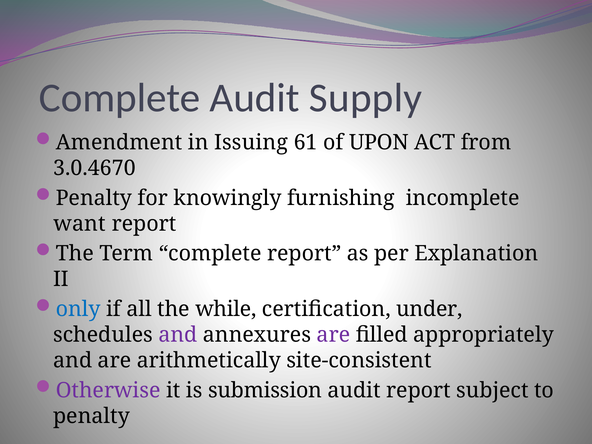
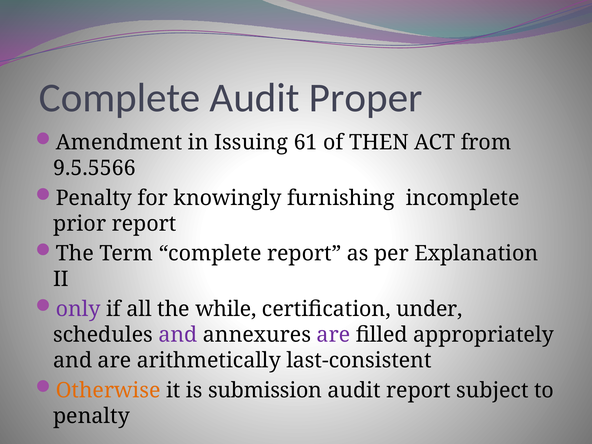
Supply: Supply -> Proper (366, 98)
UPON: UPON -> THEN (379, 143)
3.0.4670: 3.0.4670 -> 9.5.5566 (94, 168)
want: want -> prior (80, 224)
only colour: blue -> purple (78, 309)
site-consistent: site-consistent -> last-consistent (359, 360)
Otherwise colour: purple -> orange (108, 390)
